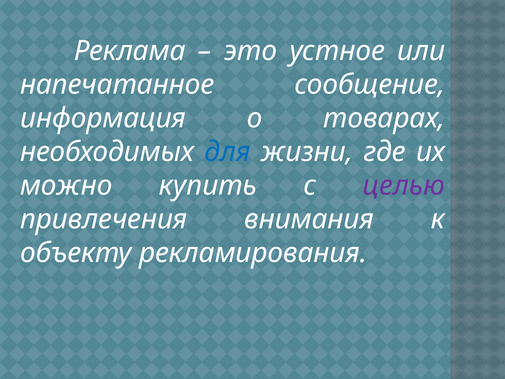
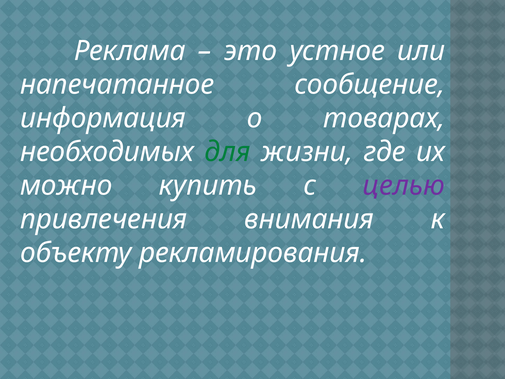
для colour: blue -> green (227, 152)
